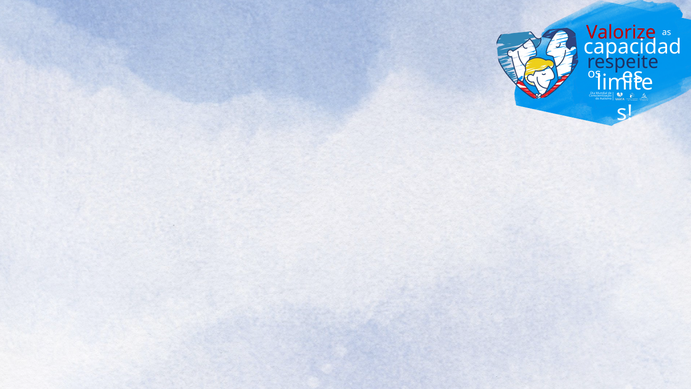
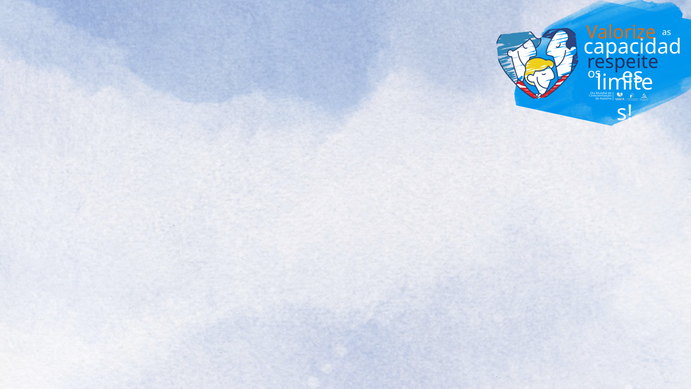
Valorize colour: red -> orange (621, 32)
